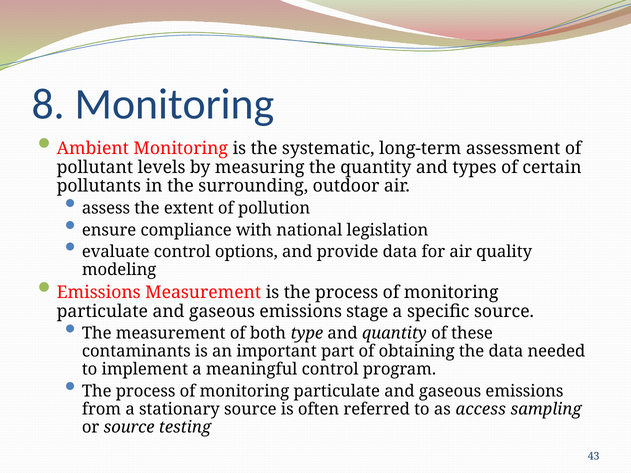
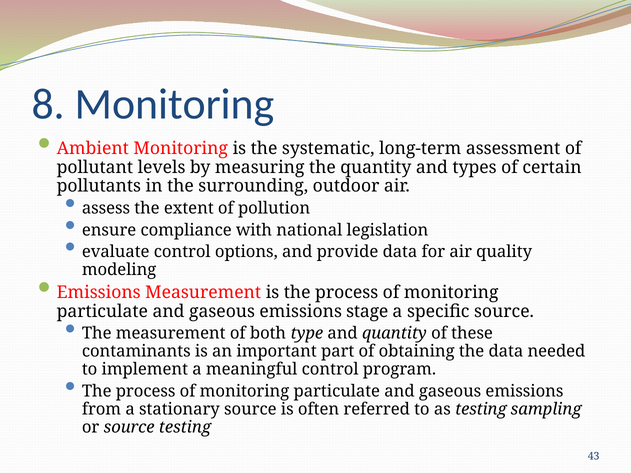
as access: access -> testing (481, 409)
